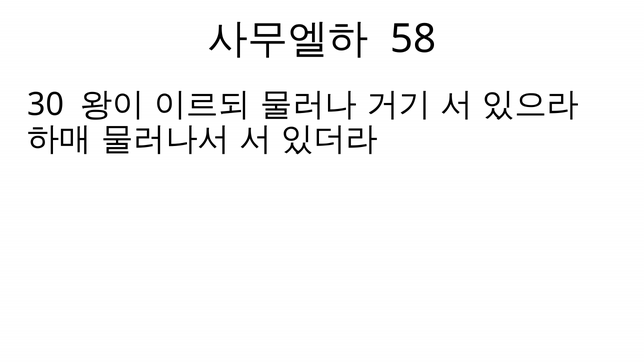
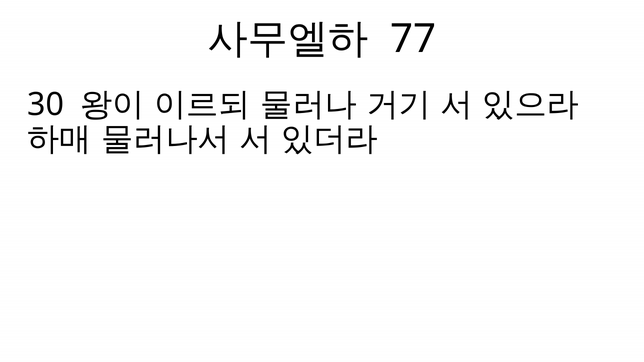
58: 58 -> 77 (413, 39)
